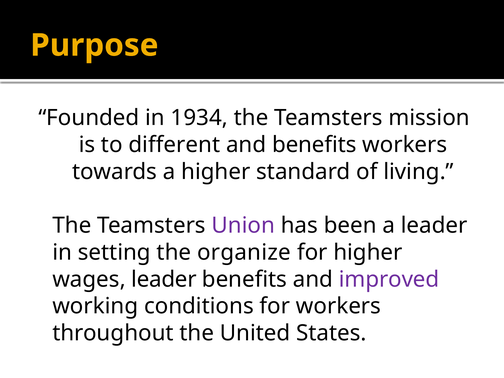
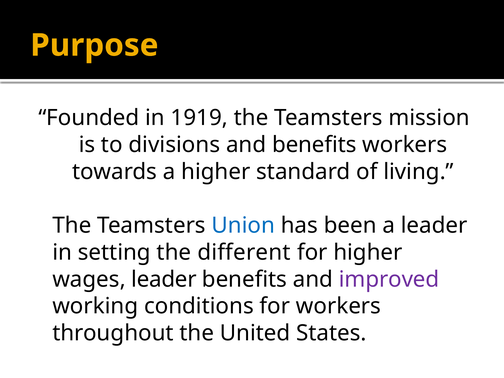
1934: 1934 -> 1919 (199, 118)
different: different -> divisions (174, 145)
Union colour: purple -> blue (243, 226)
organize: organize -> different (244, 252)
